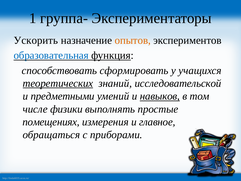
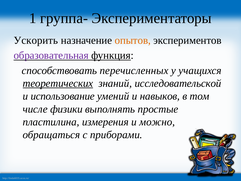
образовательная colour: blue -> purple (51, 55)
сформировать: сформировать -> перечисленных (134, 70)
предметными: предметными -> использование (63, 96)
навыков underline: present -> none (160, 96)
помещениях: помещениях -> пластилина (51, 122)
главное: главное -> можно (157, 122)
